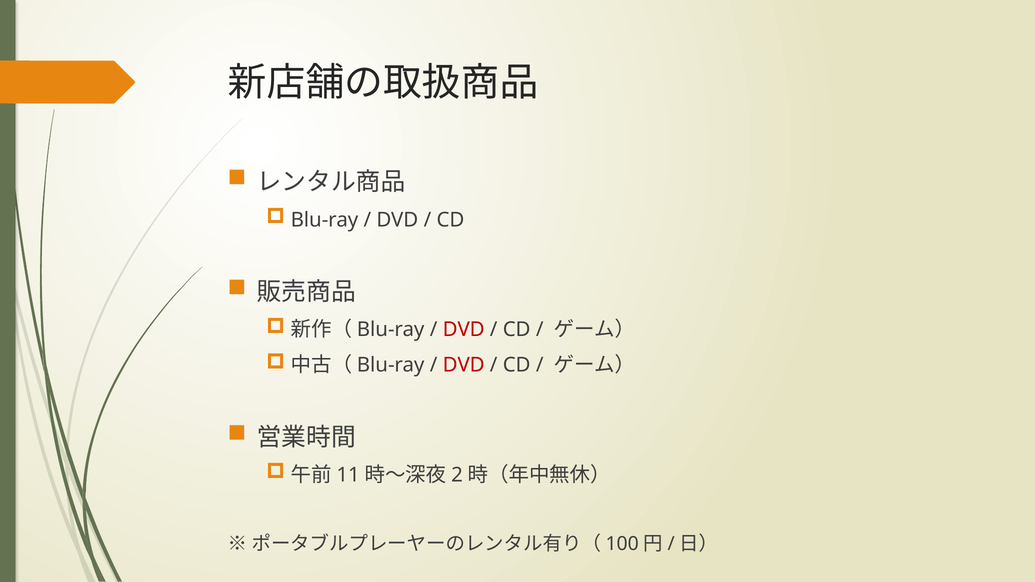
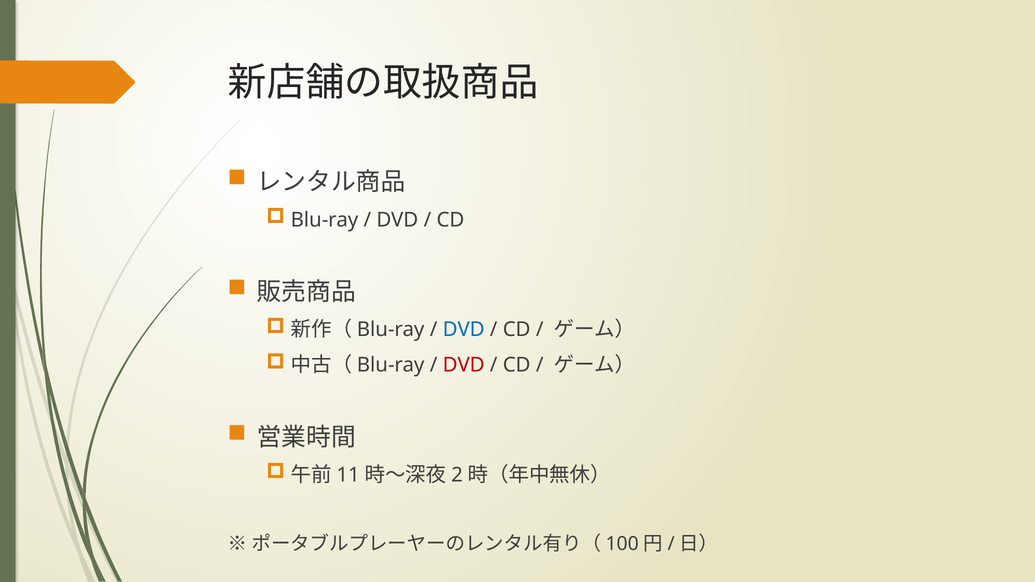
DVD colour: red -> blue (464, 330)
